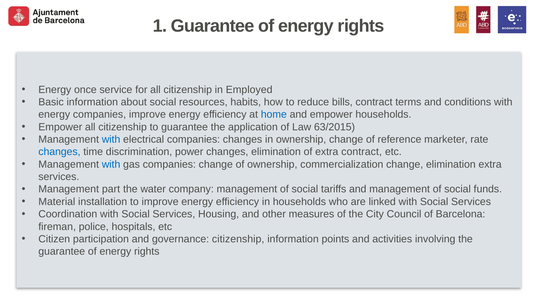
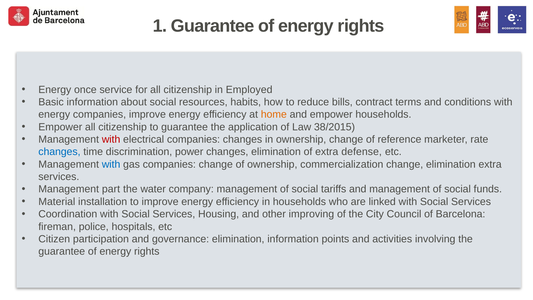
home colour: blue -> orange (274, 114)
63/2015: 63/2015 -> 38/2015 (335, 127)
with colour: blue -> red (111, 139)
extra contract: contract -> defense (362, 152)
measures: measures -> improving (311, 214)
governance citizenship: citizenship -> elimination (238, 239)
